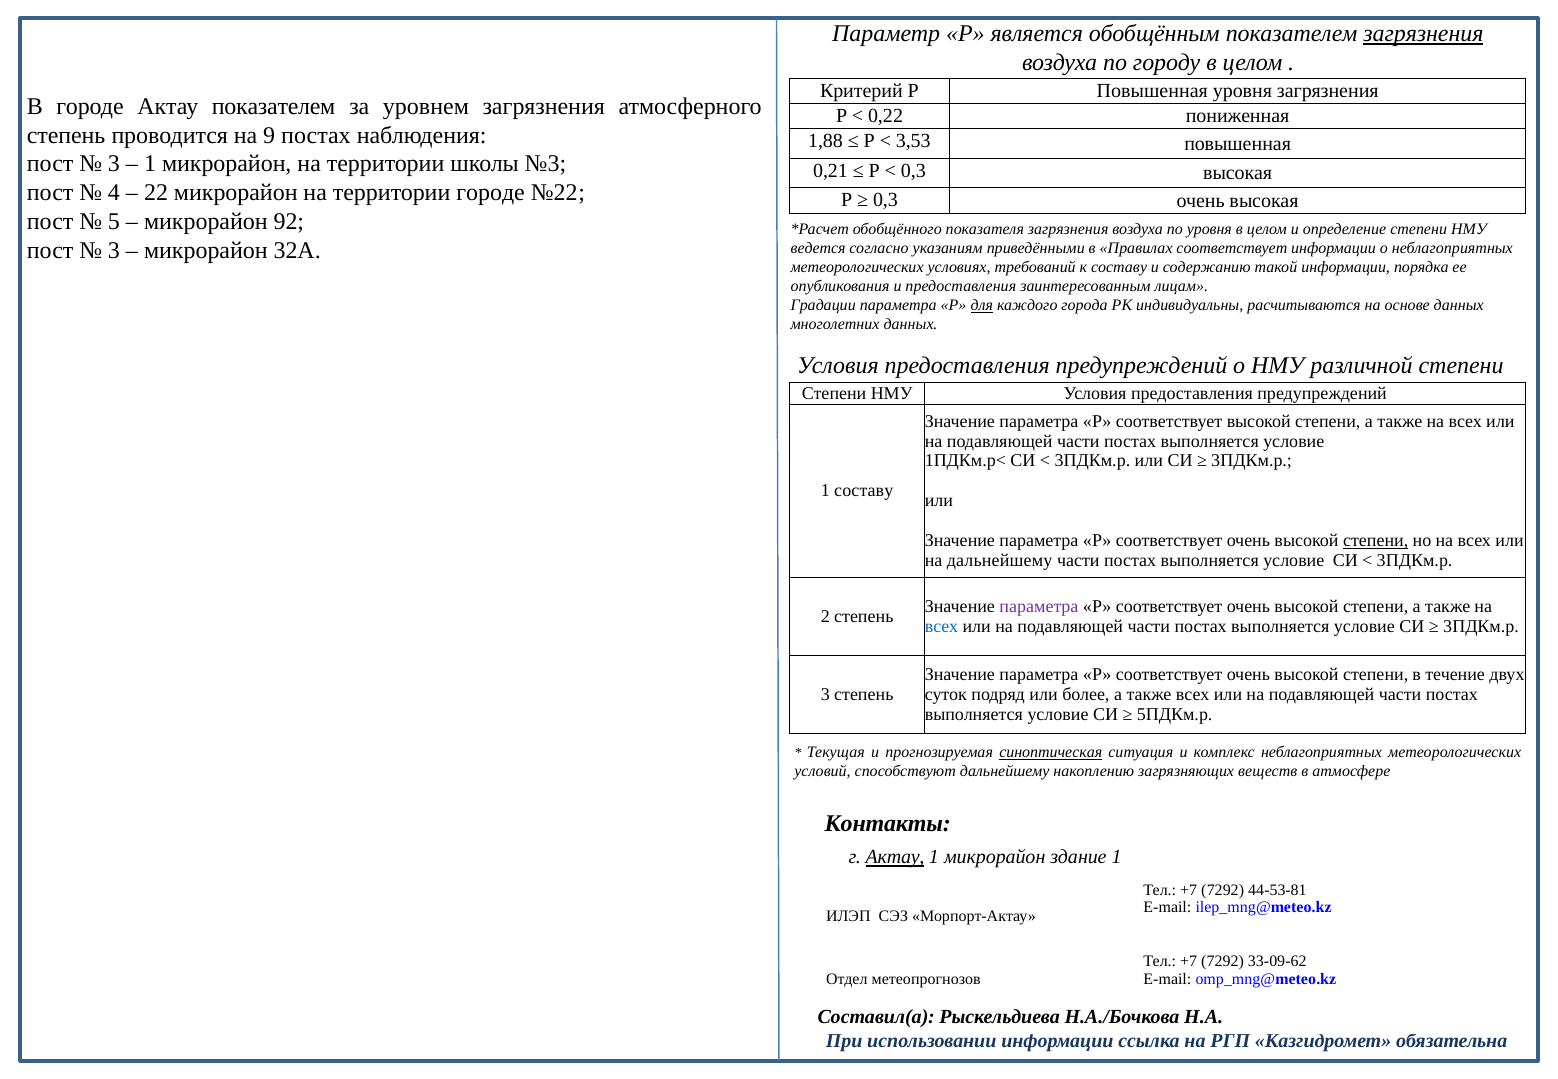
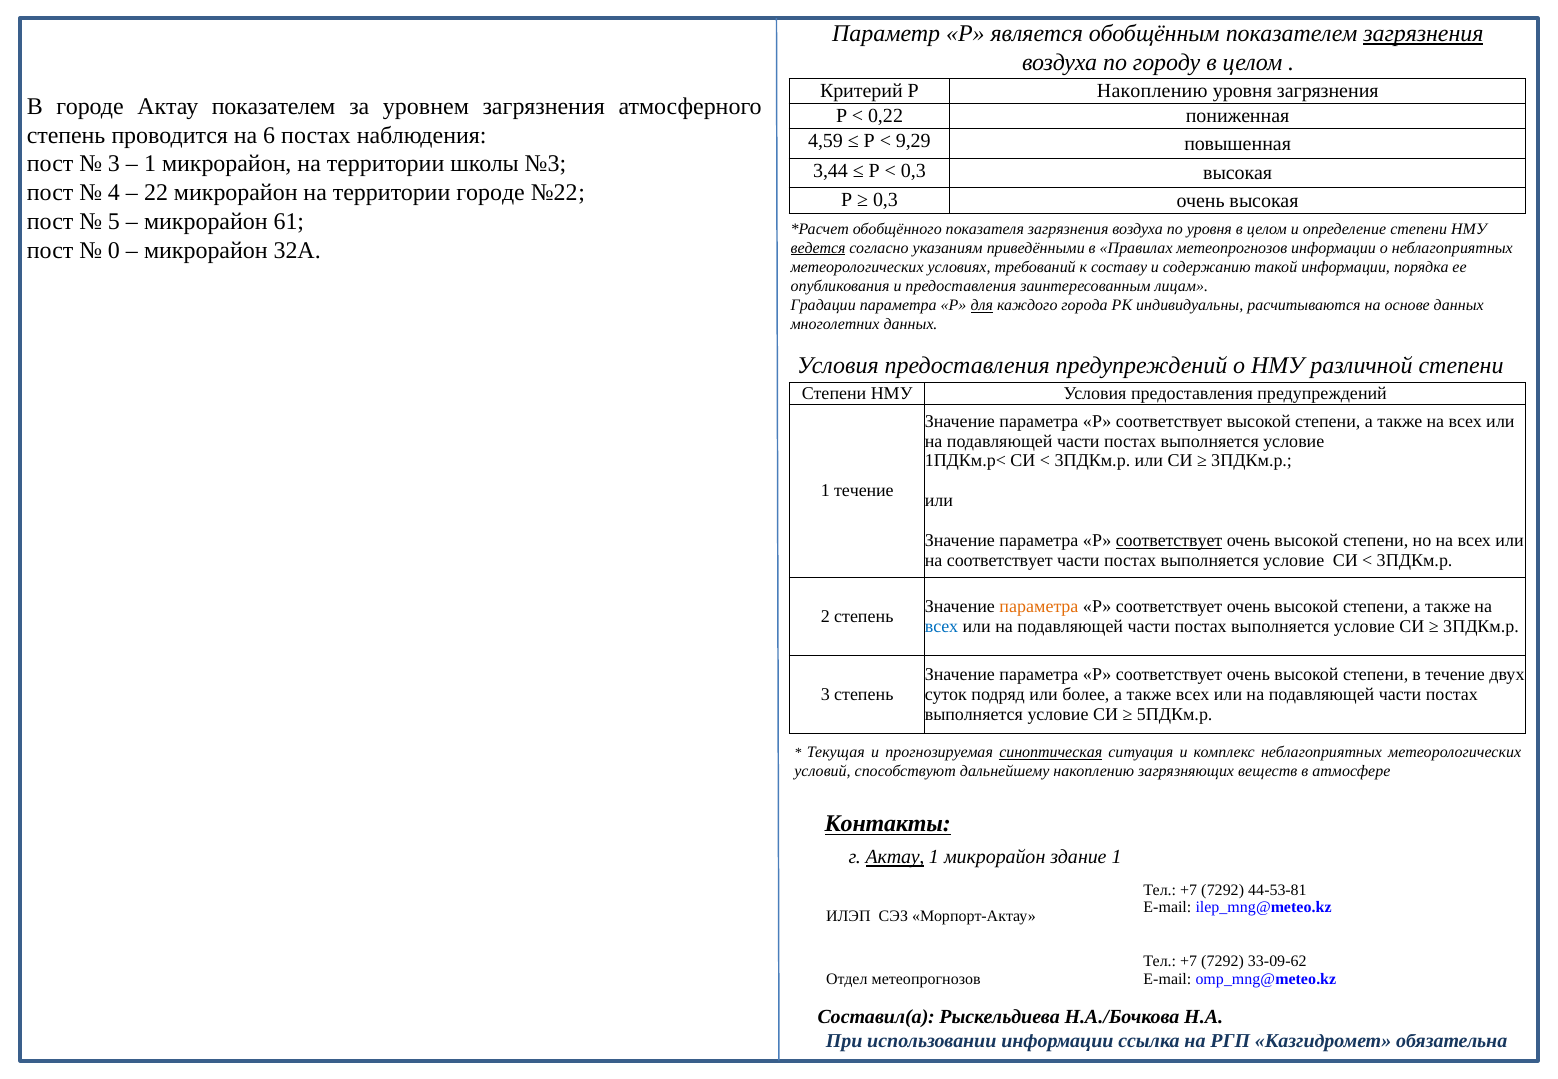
Р Повышенная: Повышенная -> Накоплению (1152, 91)
9: 9 -> 6 (269, 135)
1,88: 1,88 -> 4,59 (826, 141)
3,53: 3,53 -> 9,29 (913, 141)
0,21: 0,21 -> 3,44 (830, 171)
92: 92 -> 61 (289, 221)
3: 3 -> 0 (114, 250)
ведется underline: none -> present (818, 248)
Правилах соответствует: соответствует -> метеопрогнозов (1232, 248)
1 составу: составу -> течение (864, 491)
соответствует underline: none -> present (1169, 541)
степени underline: present -> none (1376, 541)
на дальнейшему: дальнейшему -> соответствует (1000, 560)
параметра colour: purple -> orange (1039, 606)
Контакты underline: none -> present (888, 824)
